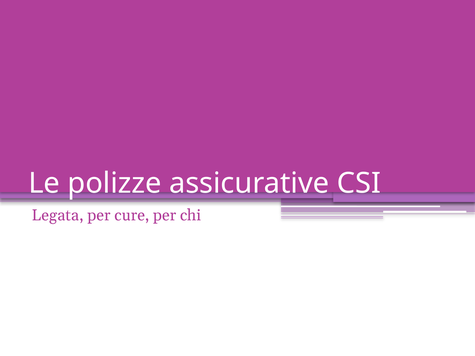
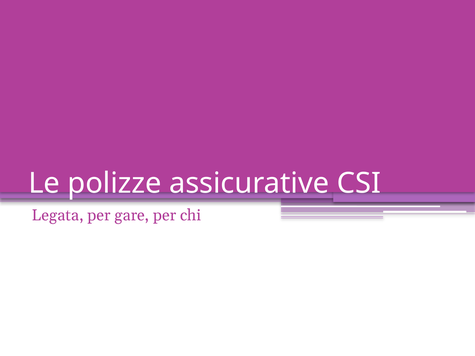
cure: cure -> gare (132, 216)
